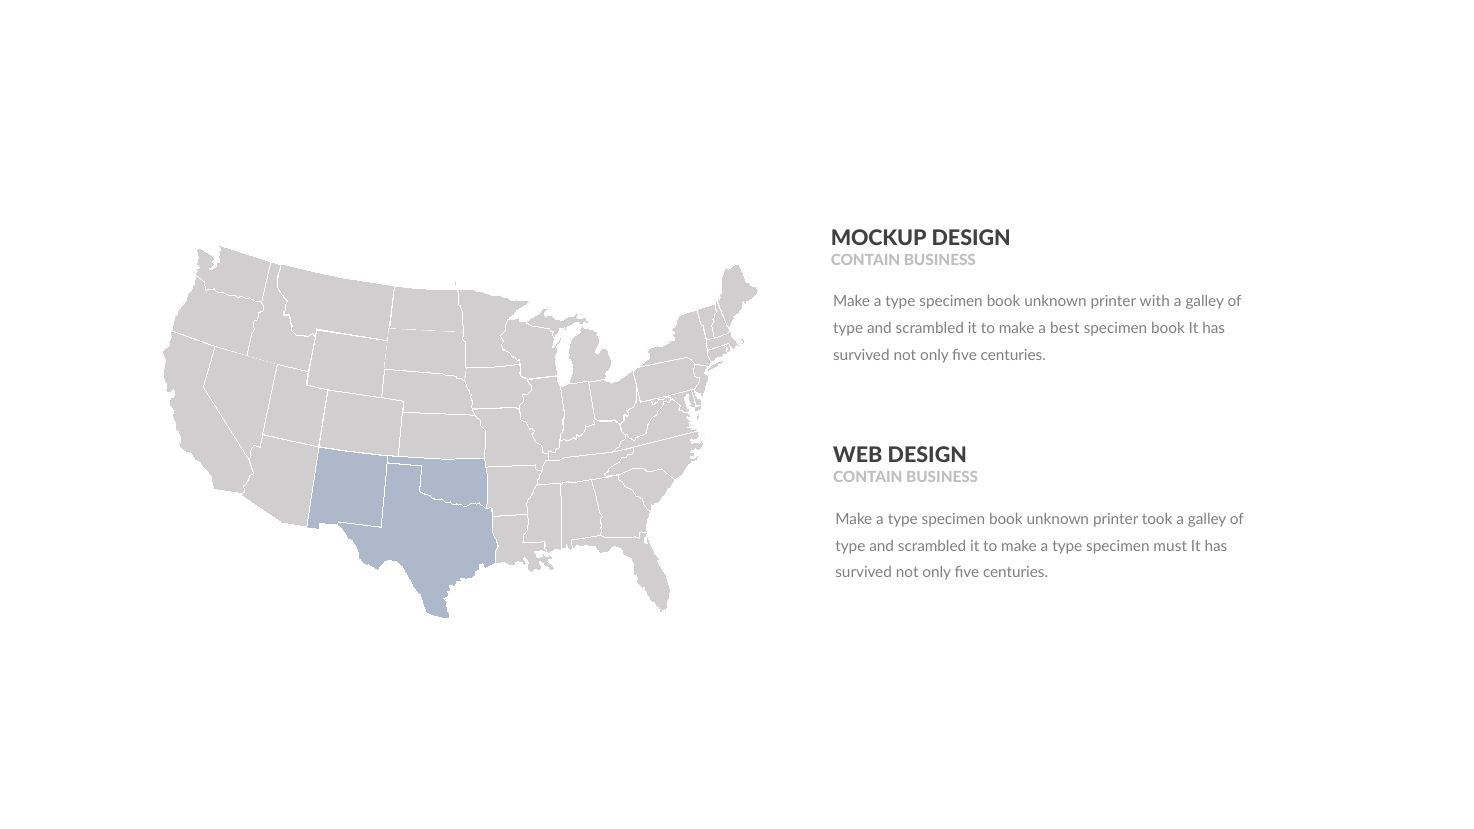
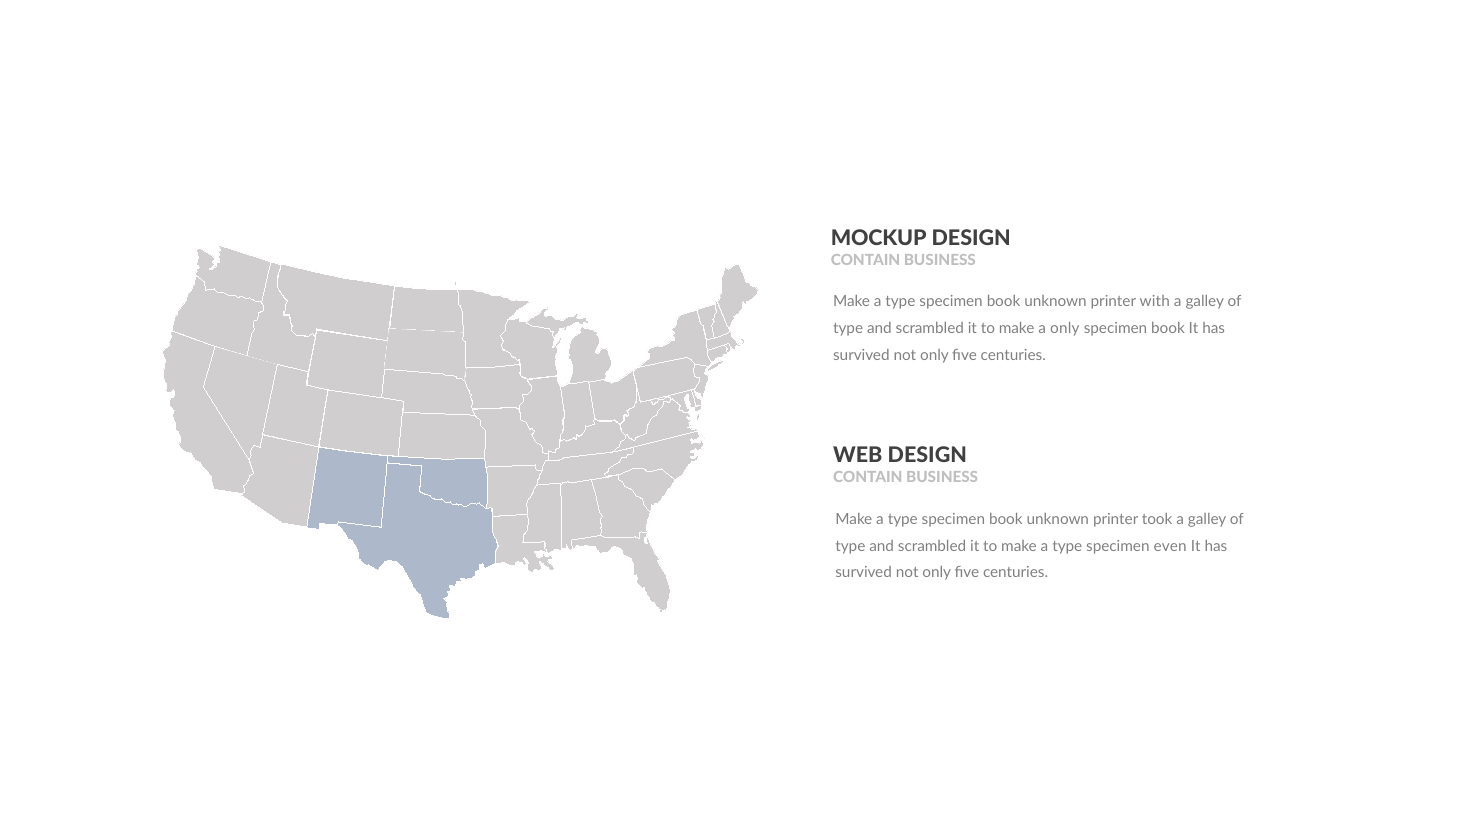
a best: best -> only (1065, 329)
must: must -> even (1170, 546)
